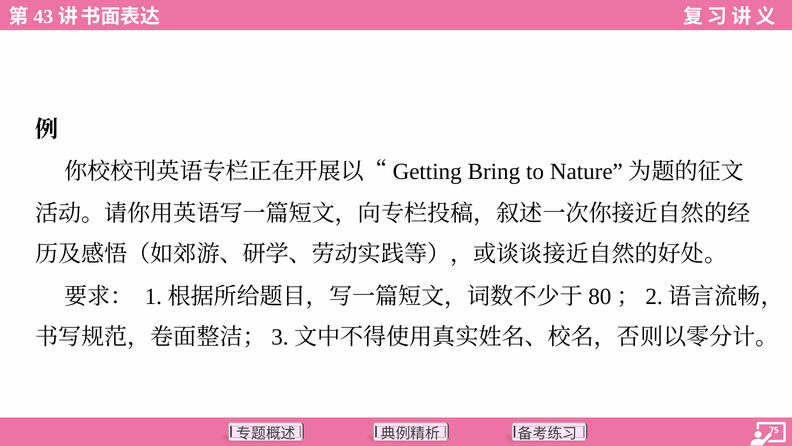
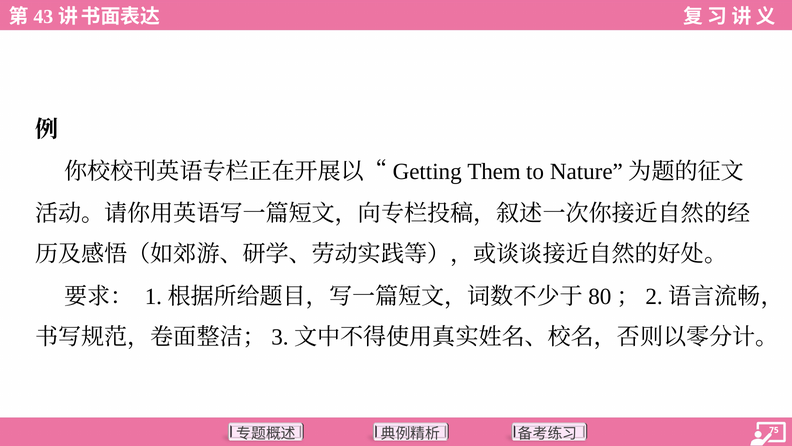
Bring: Bring -> Them (494, 171)
